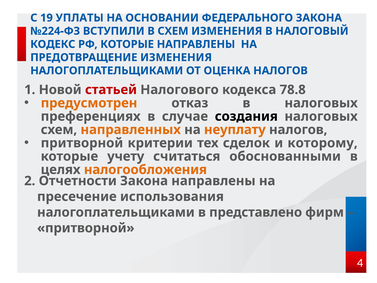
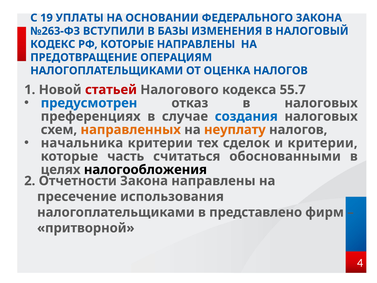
№224-ФЗ: №224-ФЗ -> №263-ФЗ (55, 31)
В СХЕМ: СХЕМ -> БАЗЫ (173, 31)
ПРЕДОТВРАЩЕНИЕ ИЗМЕНЕНИЯ: ИЗМЕНЕНИЯ -> ОПЕРАЦИЯМ (176, 57)
78.8: 78.8 -> 55.7 (293, 90)
предусмотрен colour: orange -> blue (89, 103)
создания colour: black -> blue (246, 116)
притворной: притворной -> начальника (82, 143)
и которому: которому -> критерии (323, 143)
учету: учету -> часть (126, 156)
налогообложения colour: orange -> black (145, 170)
